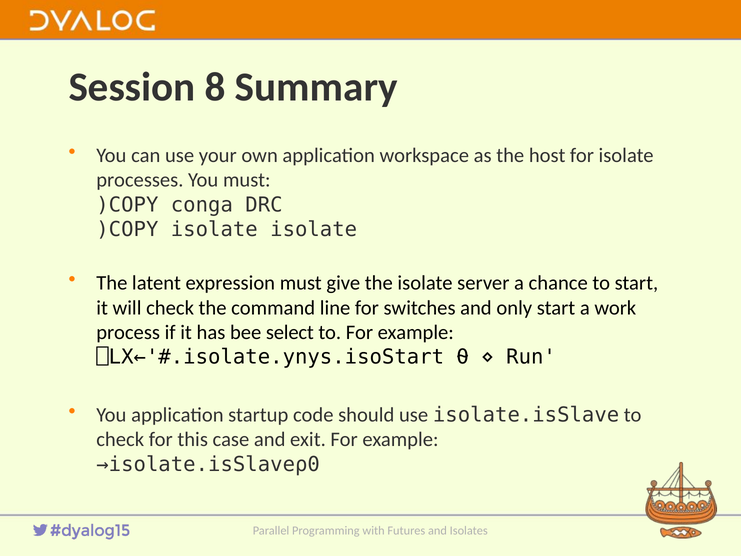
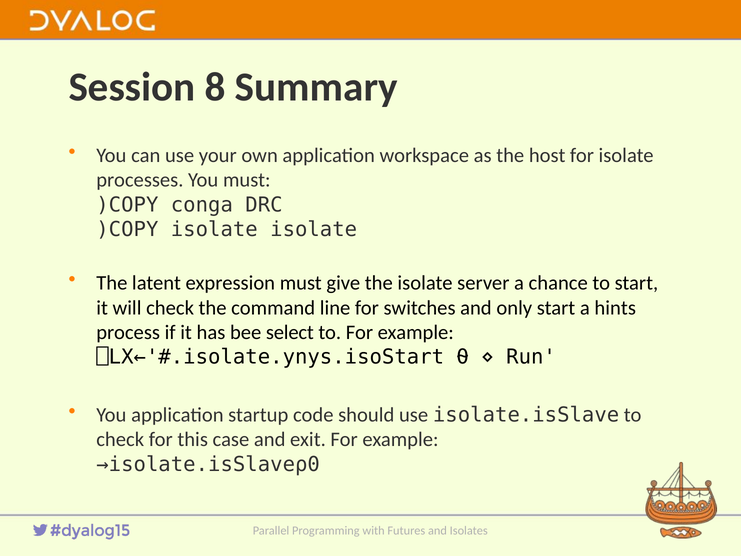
work: work -> hints (615, 308)
